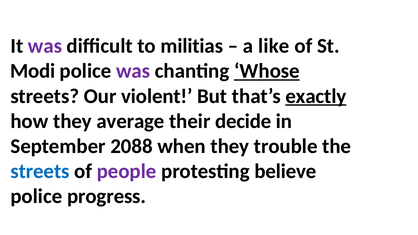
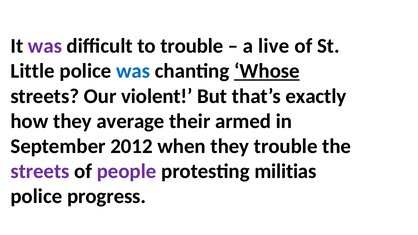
to militias: militias -> trouble (192, 46)
like: like -> live (274, 46)
Modi: Modi -> Little (33, 71)
was colour: purple -> blue (133, 71)
exactly underline: present -> none (316, 96)
decide: decide -> armed (243, 121)
2088: 2088 -> 2012 (131, 146)
streets colour: blue -> purple (40, 171)
believe: believe -> militias (285, 171)
